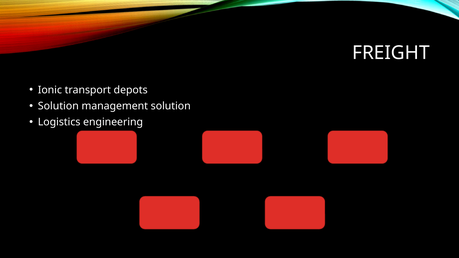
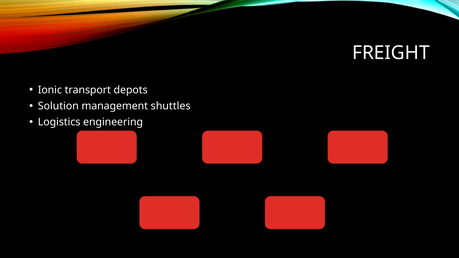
management solution: solution -> shuttles (171, 106)
